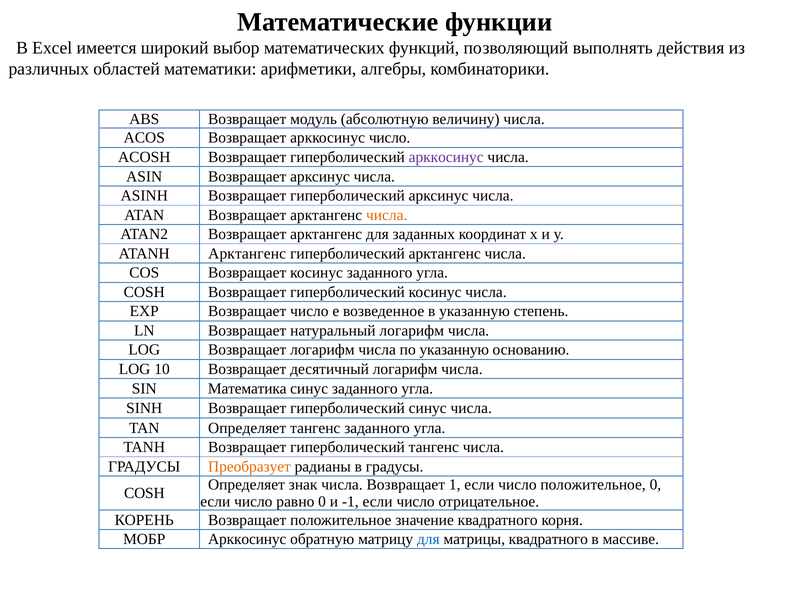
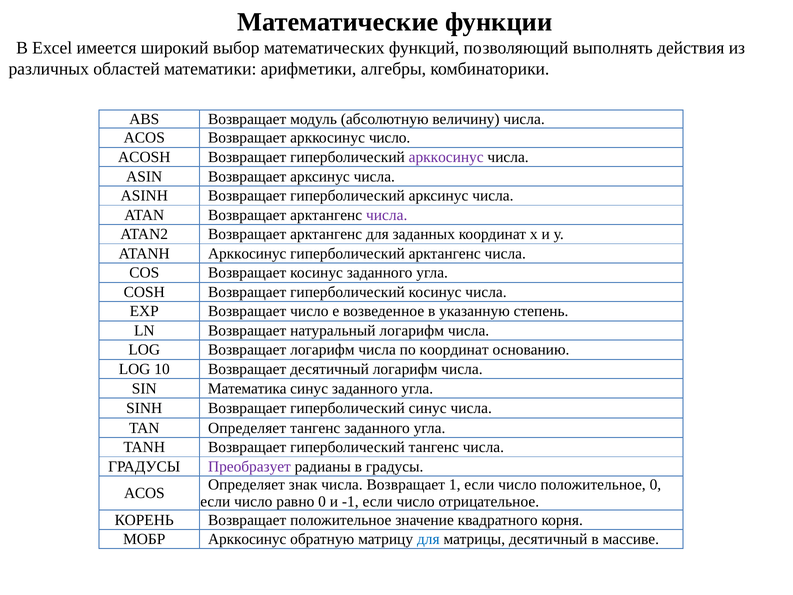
числа colour: orange -> purple (387, 215)
ATANH Арктангенс: Арктангенс -> Арккосинус (247, 253)
по указанную: указанную -> координат (454, 350)
Преобразует colour: orange -> purple (249, 466)
COSH: COSH -> ACOS (144, 493)
матрицы квадратного: квадратного -> десятичный (548, 539)
